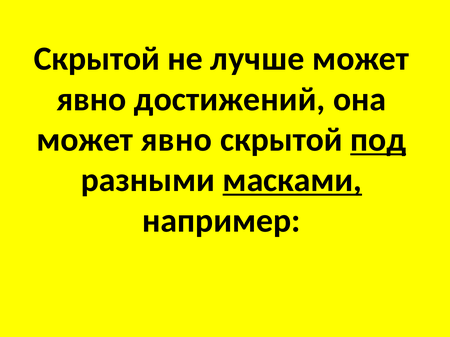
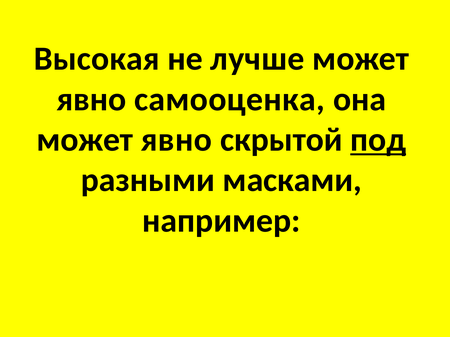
Скрытой: Скрытой -> Высокая (97, 59)
достижений: достижений -> самооценка (230, 99)
масками underline: present -> none (292, 180)
